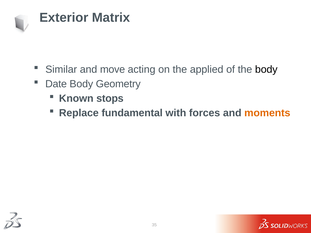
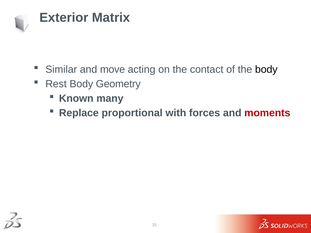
applied: applied -> contact (207, 70)
Date: Date -> Rest (56, 84)
stops: stops -> many (110, 99)
fundamental: fundamental -> proportional (132, 113)
moments colour: orange -> red (267, 113)
